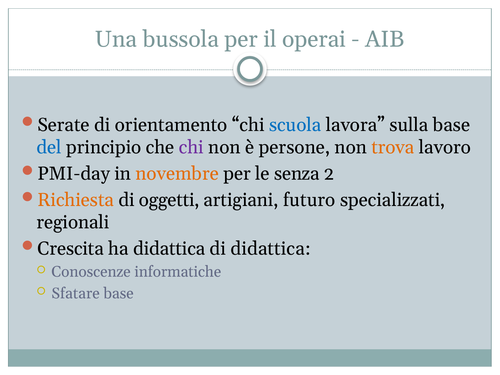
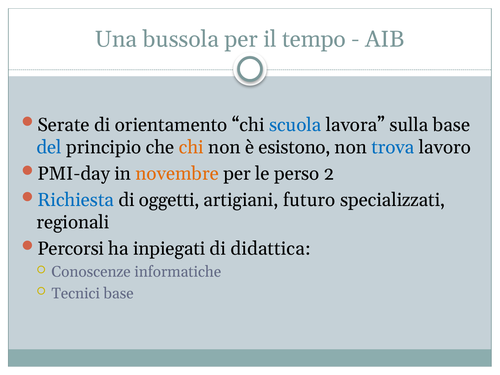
operai: operai -> tempo (314, 39)
chi colour: purple -> orange (191, 147)
persone: persone -> esistono (295, 147)
trova colour: orange -> blue (393, 147)
senza: senza -> perso (297, 174)
Richiesta colour: orange -> blue (76, 200)
Crescita: Crescita -> Percorsi (71, 249)
ha didattica: didattica -> inpiegati (169, 249)
Sfatare: Sfatare -> Tecnici (76, 293)
